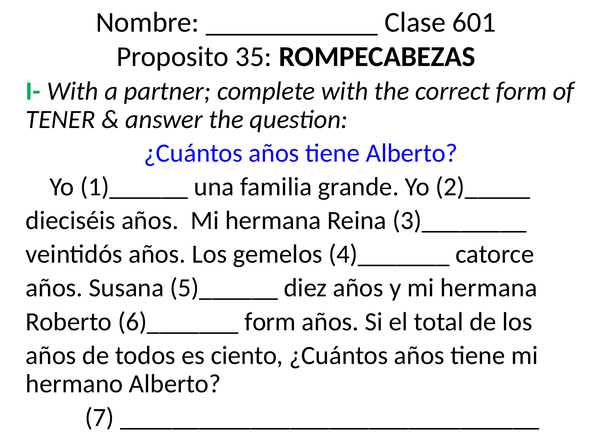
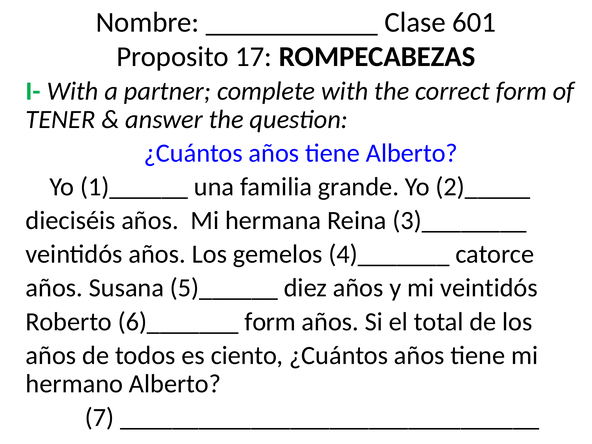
35: 35 -> 17 (254, 57)
y mi hermana: hermana -> veintidós (489, 288)
